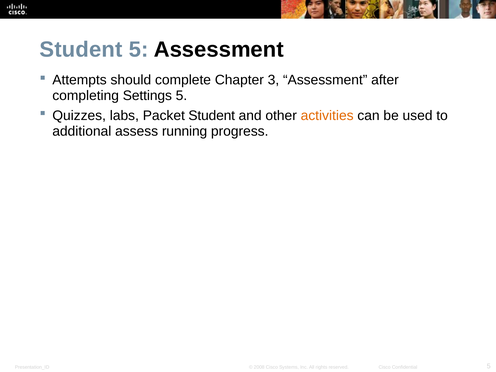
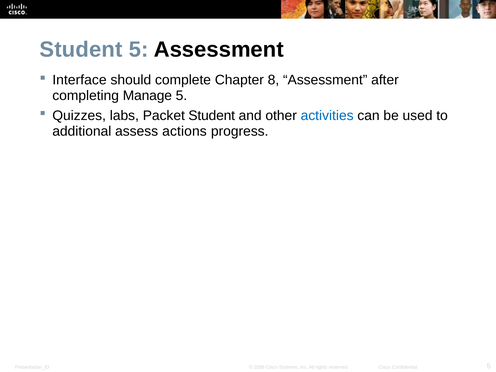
Attempts: Attempts -> Interface (79, 80)
3: 3 -> 8 (273, 80)
Settings: Settings -> Manage (147, 96)
activities colour: orange -> blue (327, 116)
running: running -> actions (184, 131)
